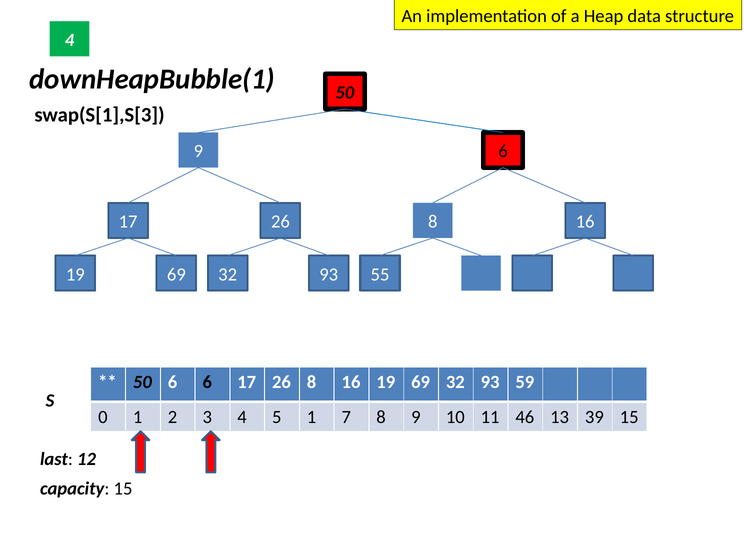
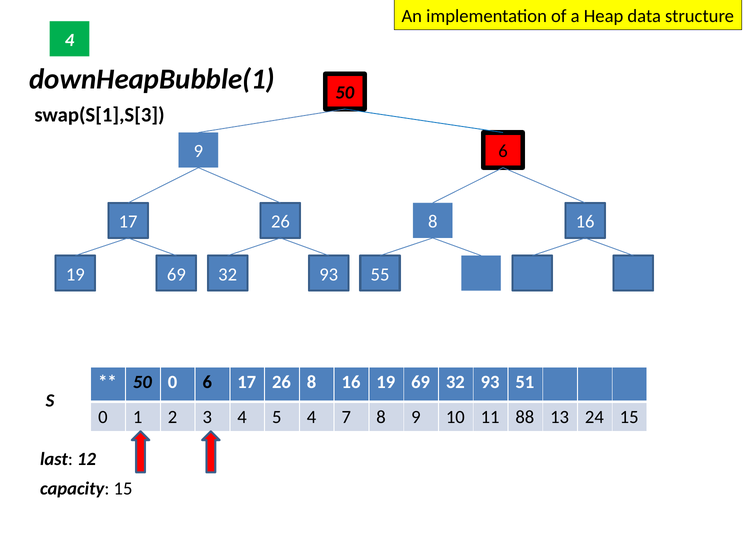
50 6: 6 -> 0 (172, 382)
59: 59 -> 51 (525, 382)
5 1: 1 -> 4 (312, 417)
46: 46 -> 88 (525, 417)
39: 39 -> 24 (594, 417)
